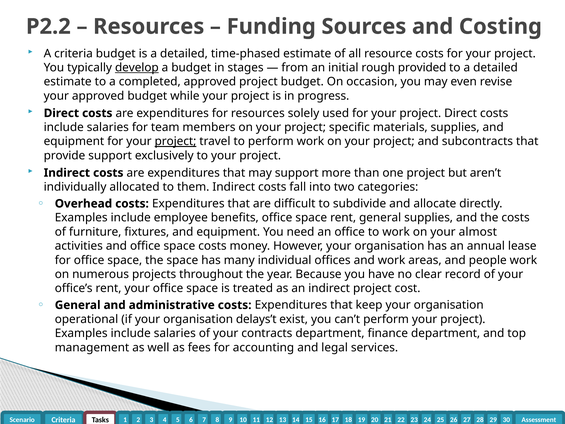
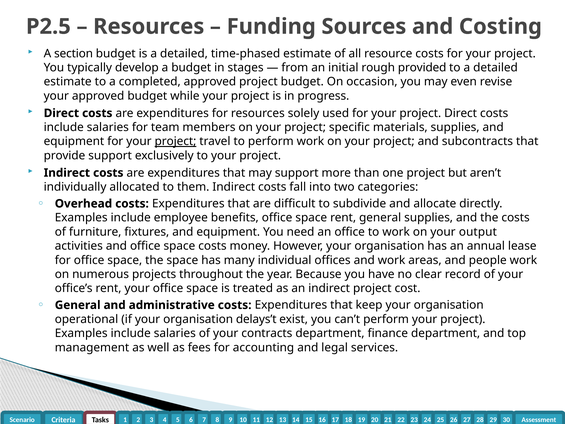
P2.2: P2.2 -> P2.5 (48, 27)
A criteria: criteria -> section (74, 53)
develop underline: present -> none (137, 68)
almost: almost -> output (478, 232)
